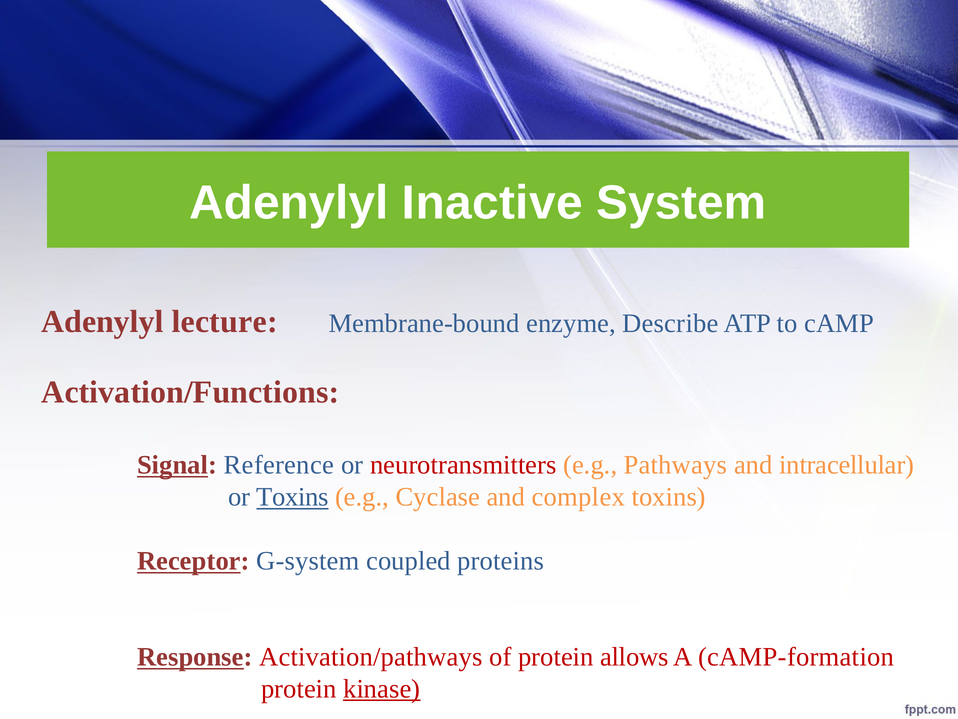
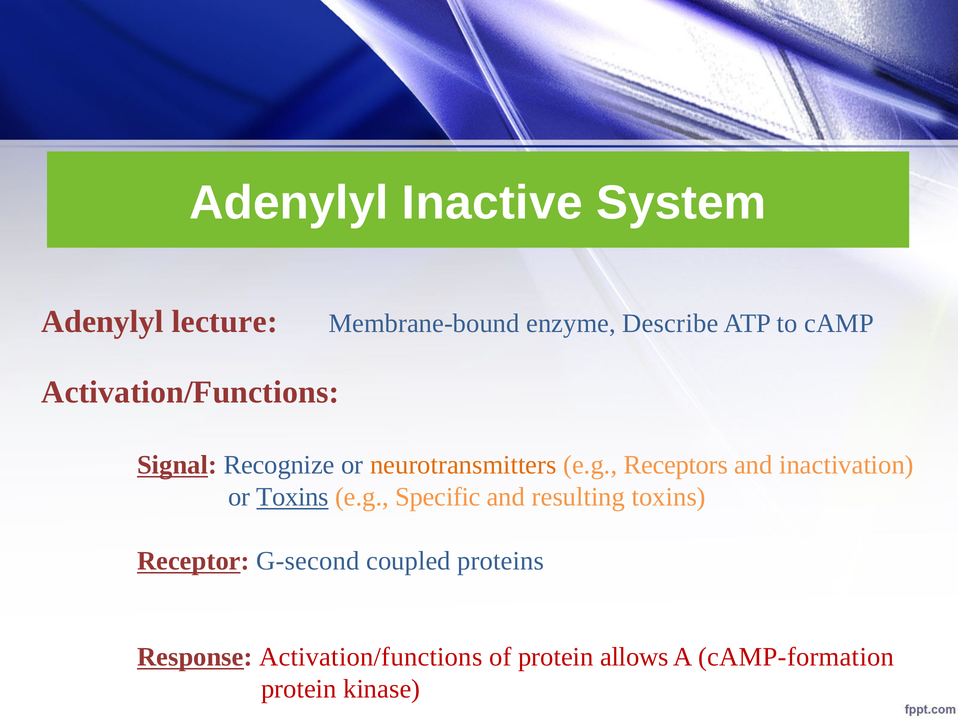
Reference: Reference -> Recognize (279, 465)
neurotransmitters colour: red -> orange (463, 465)
Pathways: Pathways -> Receptors (676, 465)
intracellular: intracellular -> inactivation (847, 465)
Cyclase: Cyclase -> Specific (438, 497)
complex: complex -> resulting (578, 497)
G-system: G-system -> G-second (308, 561)
Response Activation/pathways: Activation/pathways -> Activation/functions (371, 656)
kinase underline: present -> none (382, 688)
